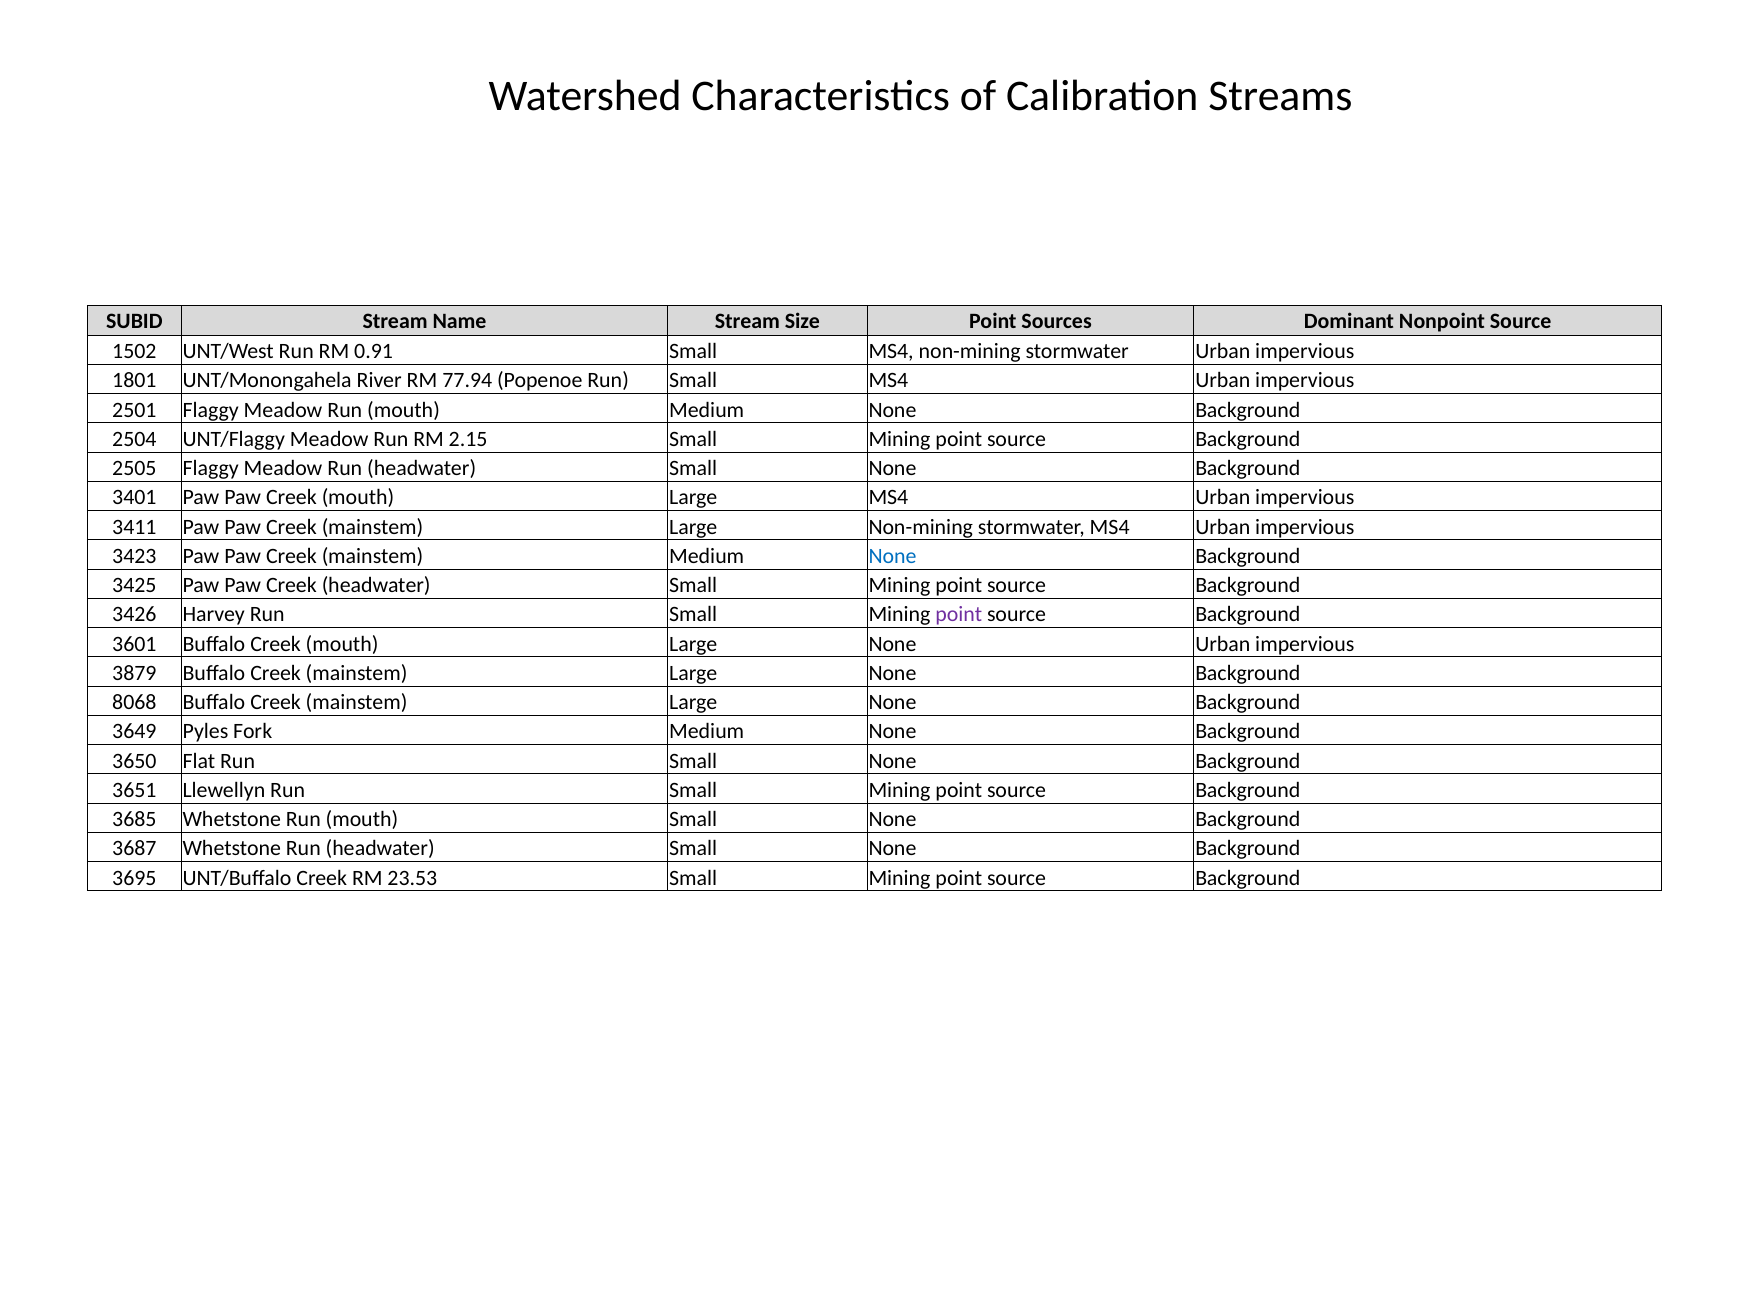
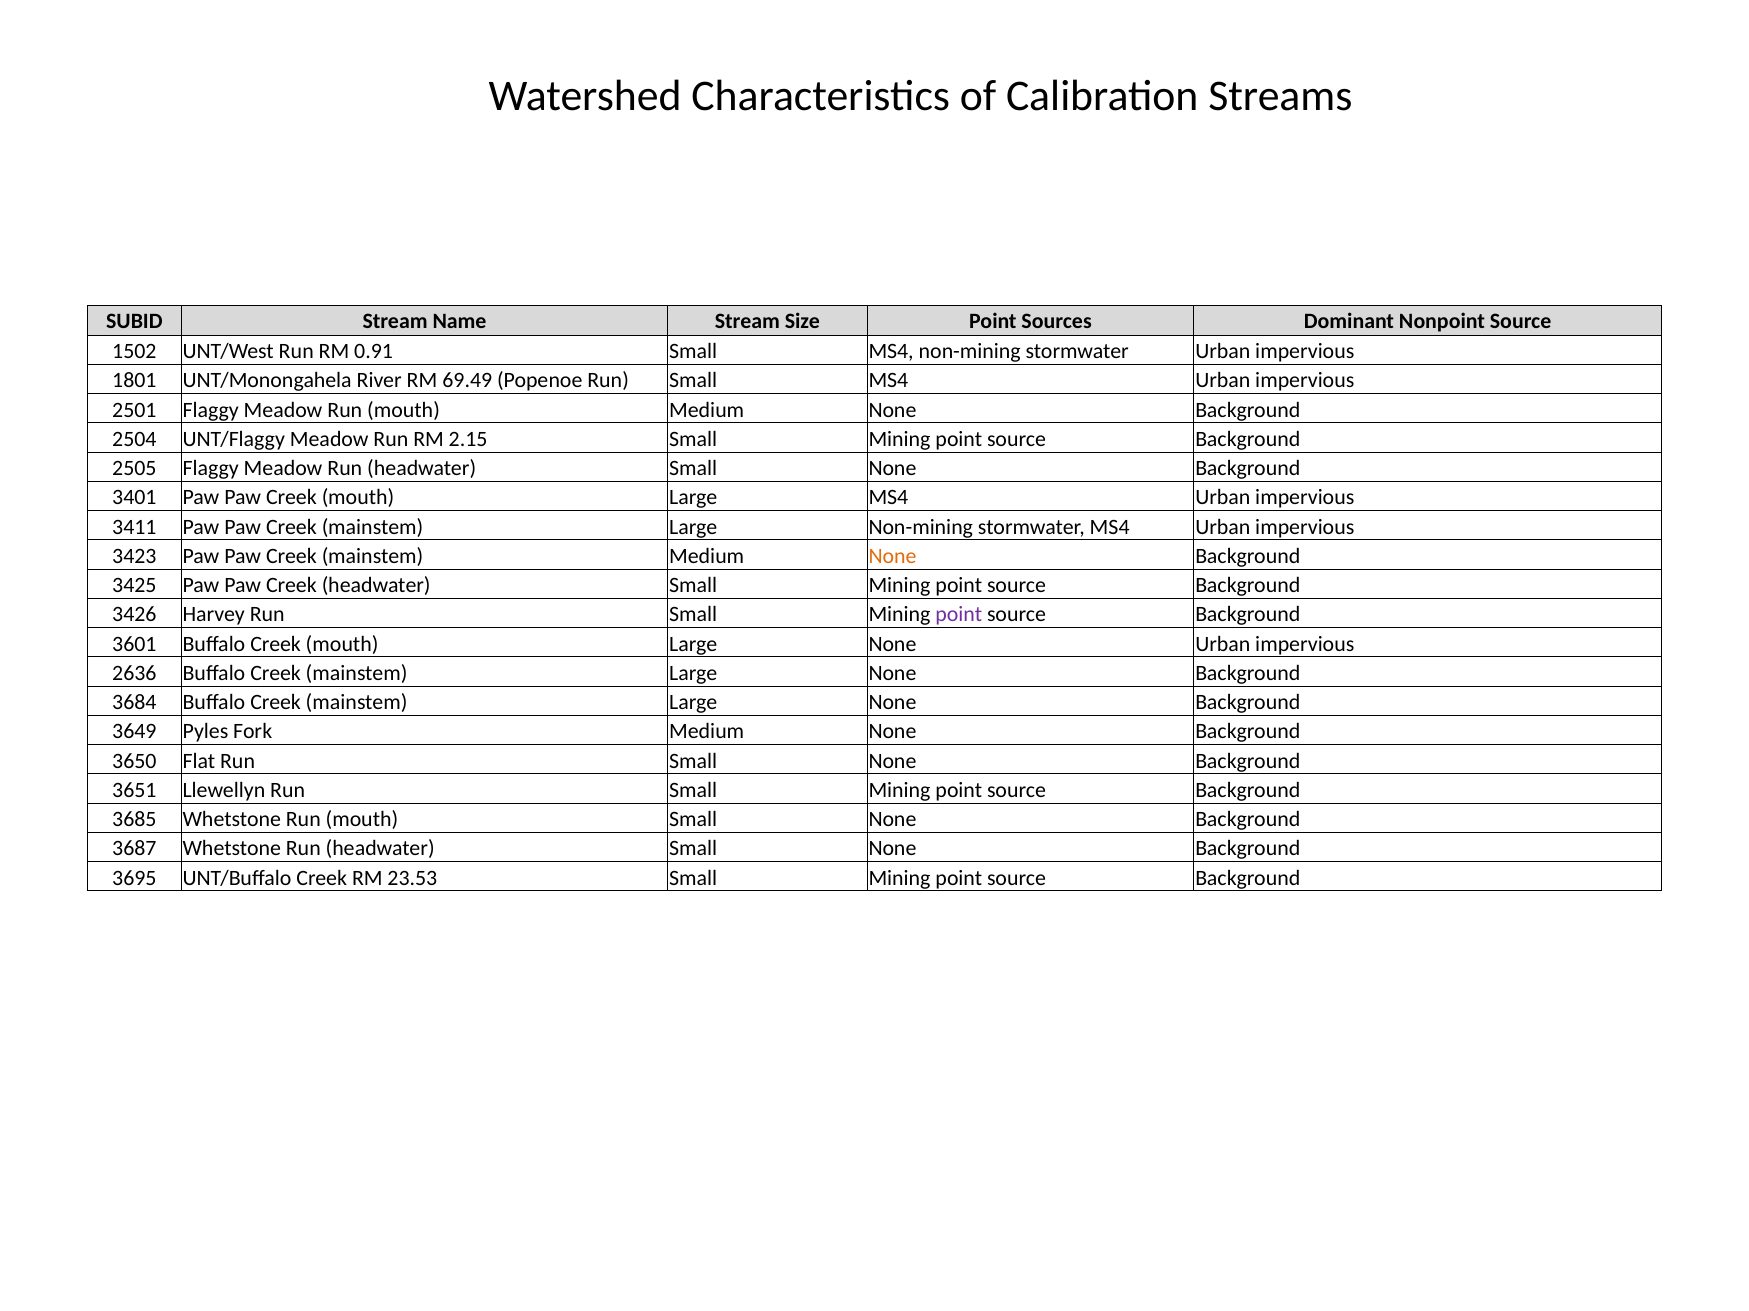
77.94: 77.94 -> 69.49 (467, 381)
None colour: blue -> orange (892, 556)
3879: 3879 -> 2636 (134, 673)
8068: 8068 -> 3684 (134, 703)
